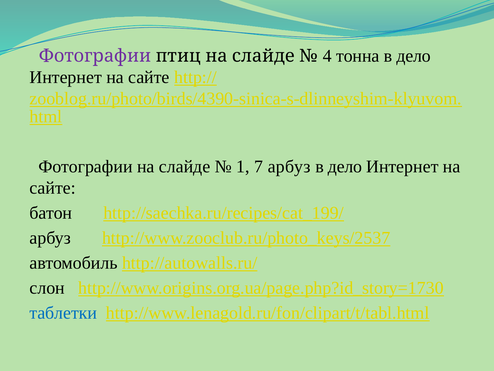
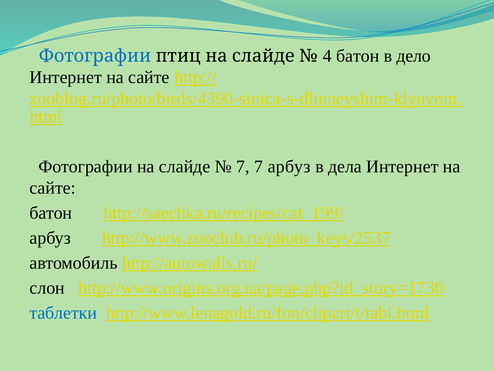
Фотографии colour: purple -> blue (95, 56)
4 тонна: тонна -> батон (358, 56)
1: 1 -> 7 (243, 166)
дело: дело -> дела (345, 166)
